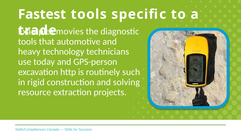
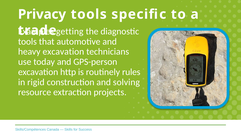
Fastest: Fastest -> Privacy (42, 14)
movies: movies -> getting (70, 31)
heavy technology: technology -> excavation (63, 52)
such: such -> rules (131, 72)
